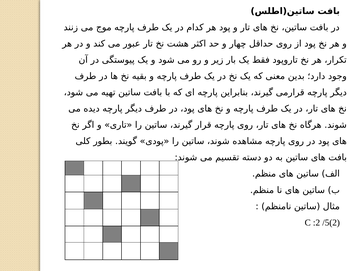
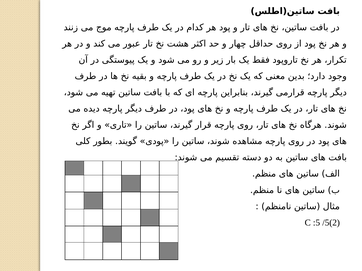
:2: :2 -> :5 (317, 223)
